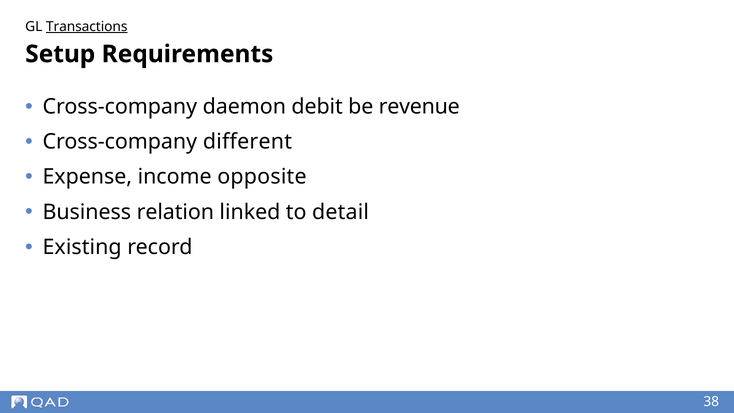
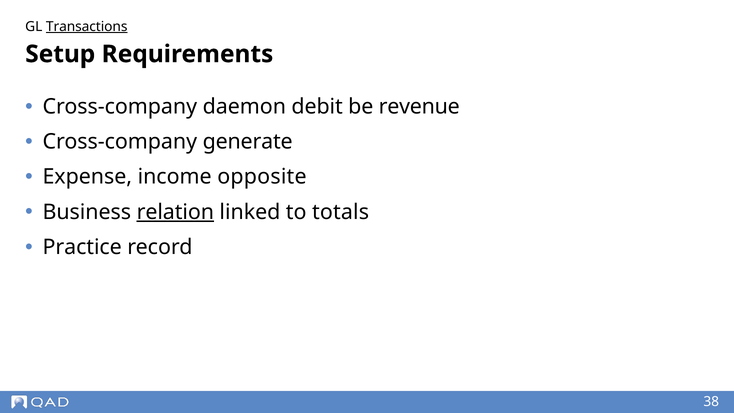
different: different -> generate (248, 142)
relation underline: none -> present (175, 212)
detail: detail -> totals (341, 212)
Existing: Existing -> Practice (82, 247)
